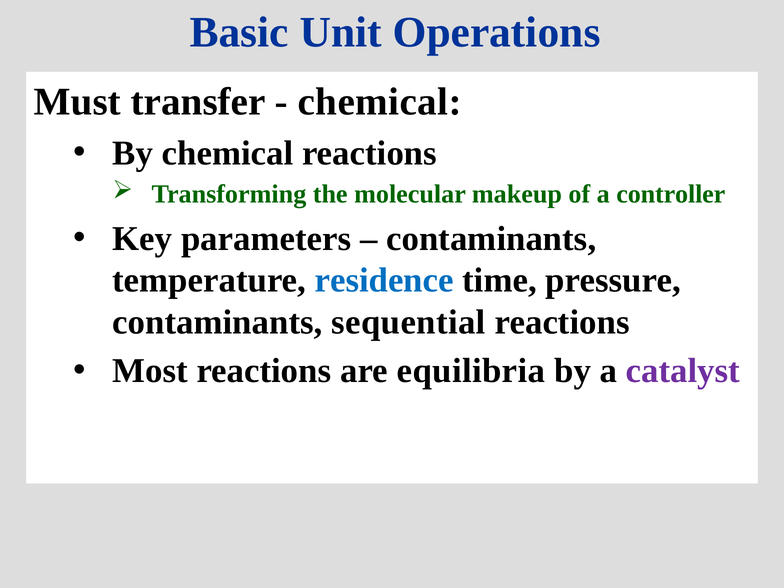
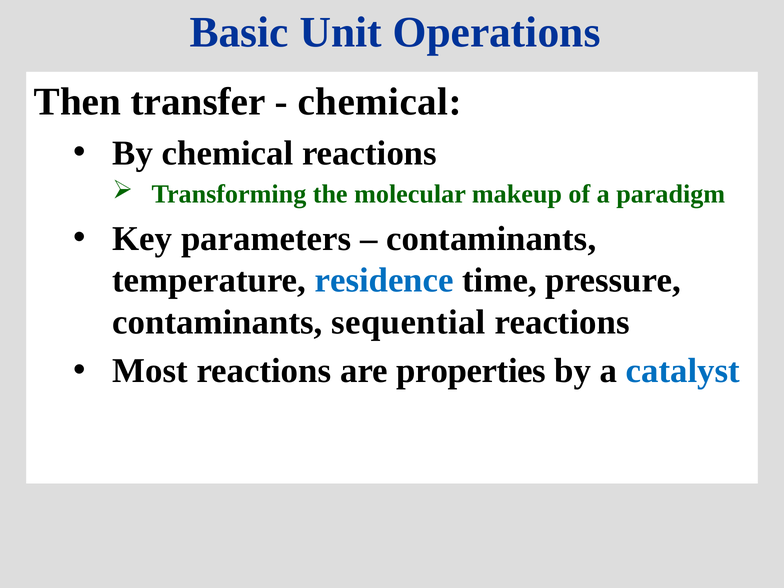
Must: Must -> Then (77, 102)
controller: controller -> paradigm (671, 194)
equilibria: equilibria -> properties (471, 371)
catalyst colour: purple -> blue (683, 371)
